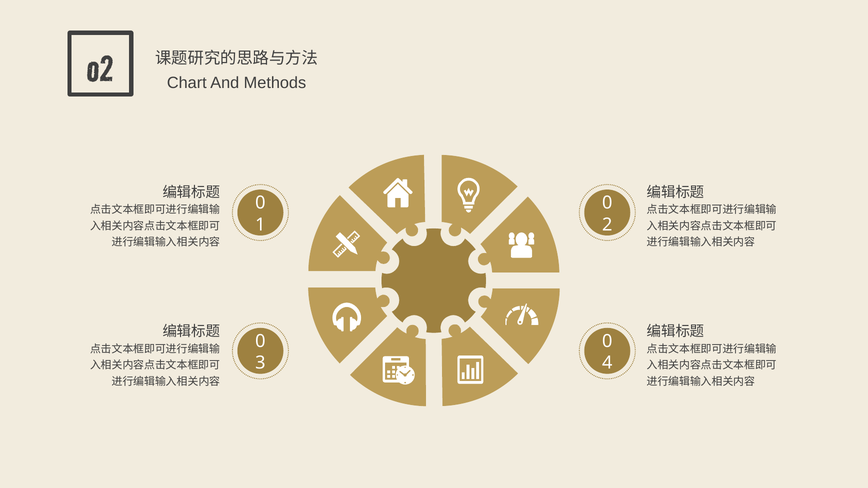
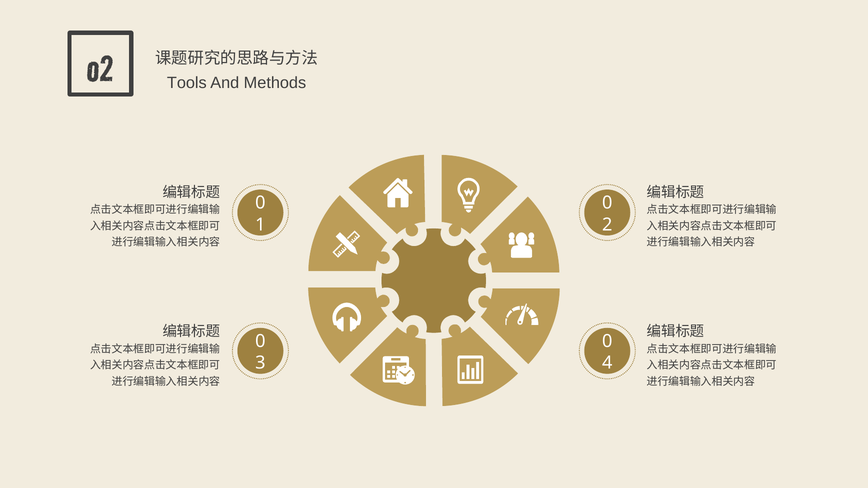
Chart: Chart -> Tools (187, 83)
